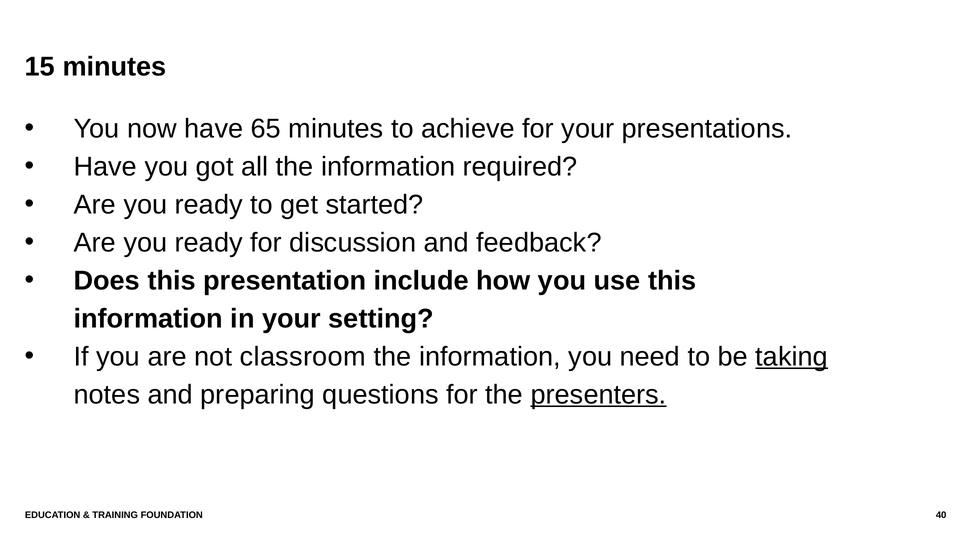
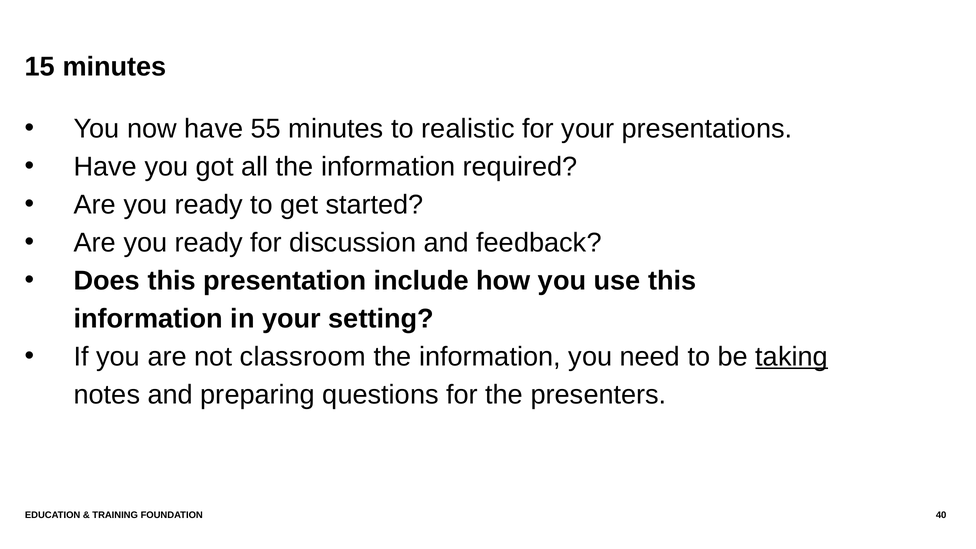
65: 65 -> 55 (266, 129)
achieve: achieve -> realistic (468, 129)
presenters underline: present -> none (599, 395)
